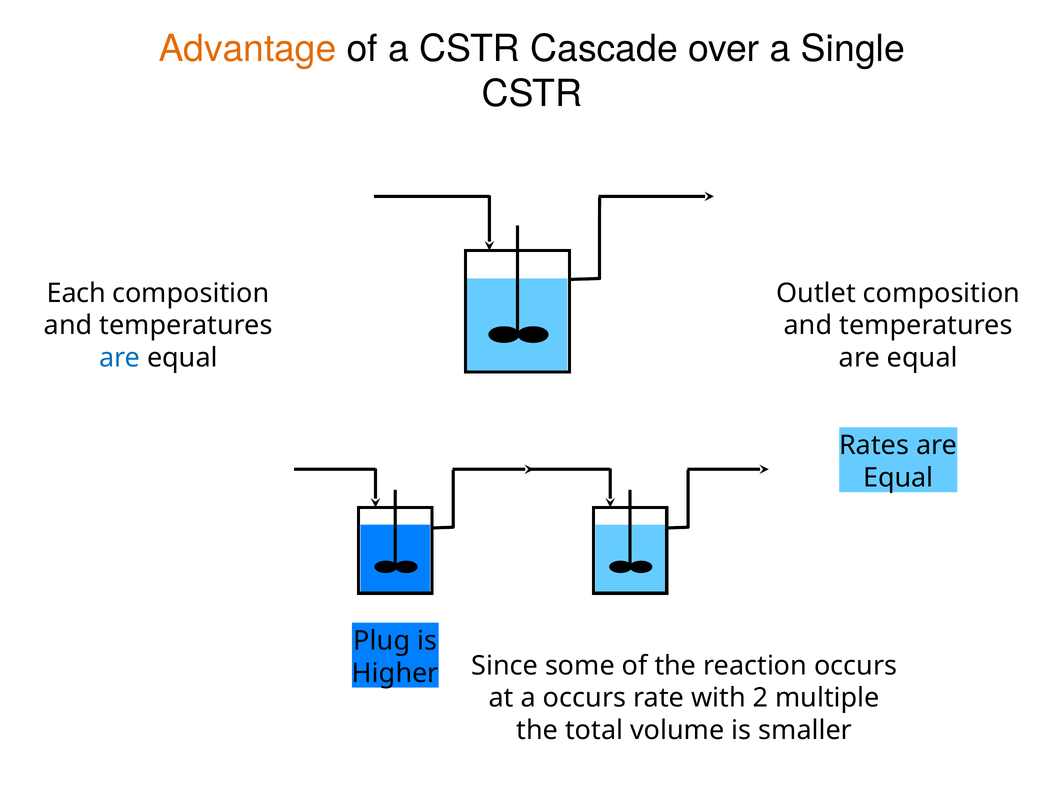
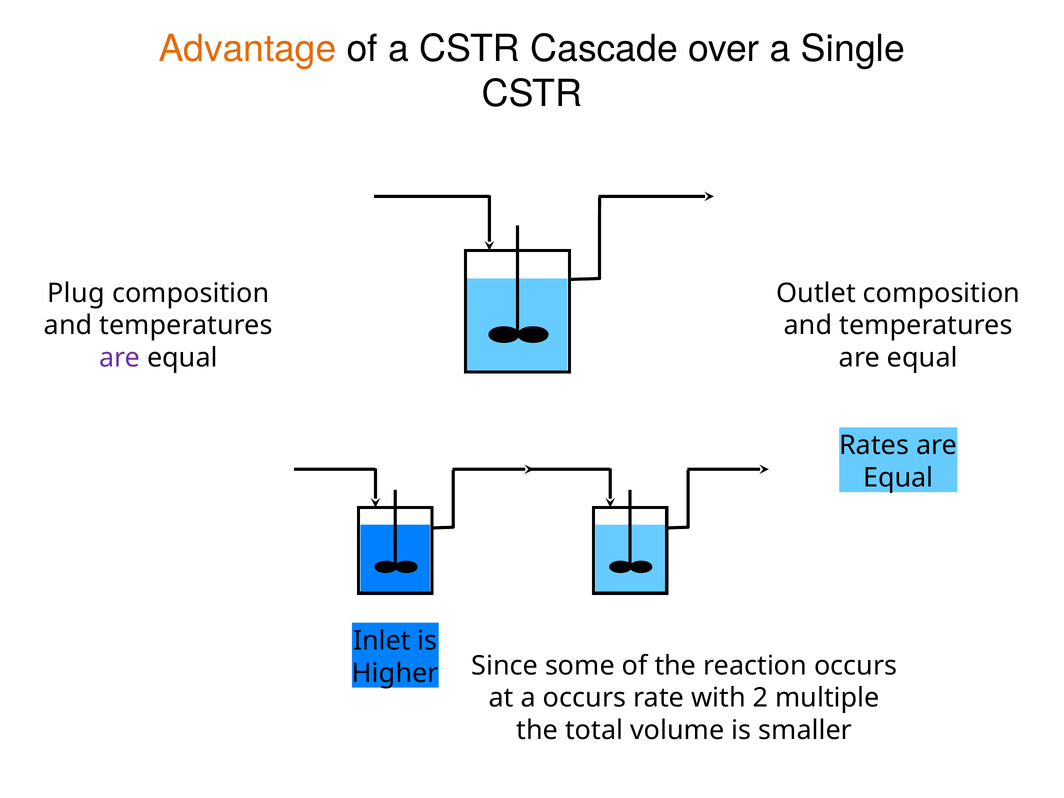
Each: Each -> Plug (76, 293)
are colour: blue -> purple (120, 358)
Plug: Plug -> Inlet (382, 641)
